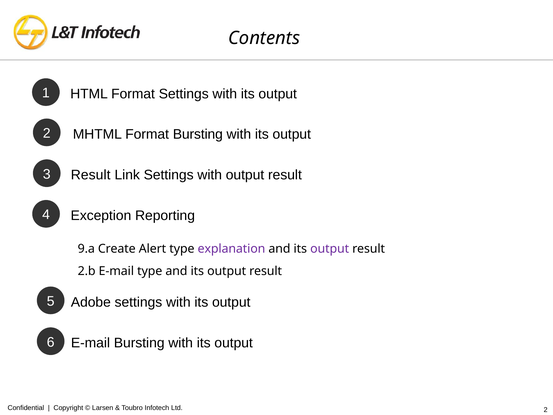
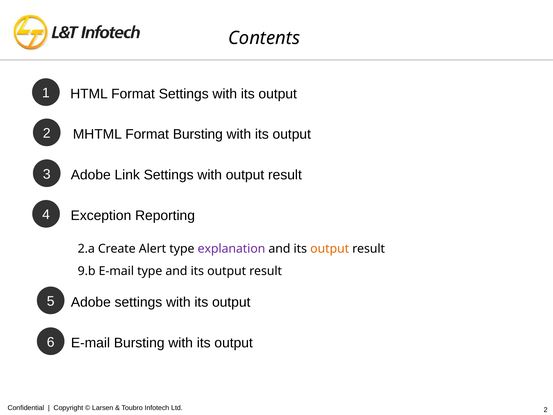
Result: Result -> Adobe (91, 175)
9.a: 9.a -> 2.a (86, 249)
output colour: purple -> orange (330, 249)
2.b: 2.b -> 9.b (87, 271)
